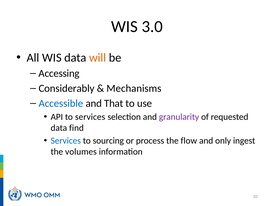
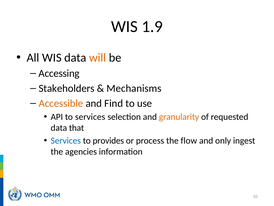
3.0: 3.0 -> 1.9 (152, 27)
Considerably: Considerably -> Stakeholders (67, 88)
Accessible colour: blue -> orange (61, 103)
That: That -> Find (114, 103)
granularity colour: purple -> orange (179, 117)
find: find -> that (77, 128)
sourcing: sourcing -> provides (108, 140)
volumes: volumes -> agencies (81, 151)
